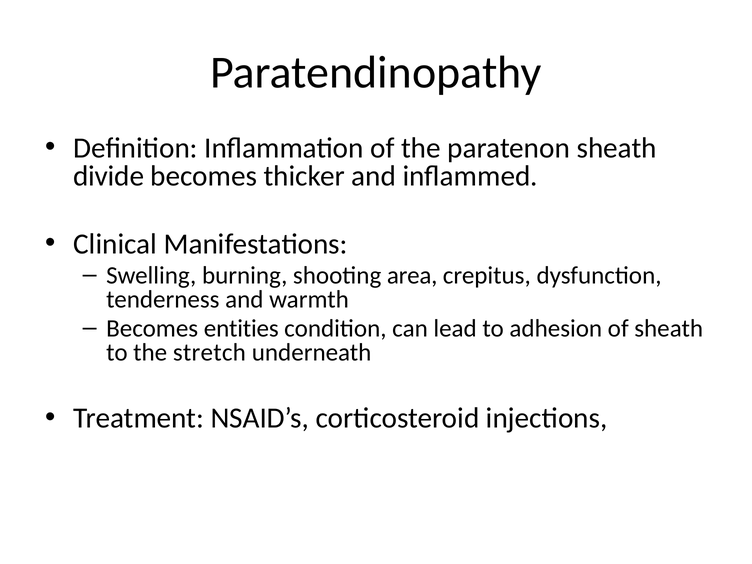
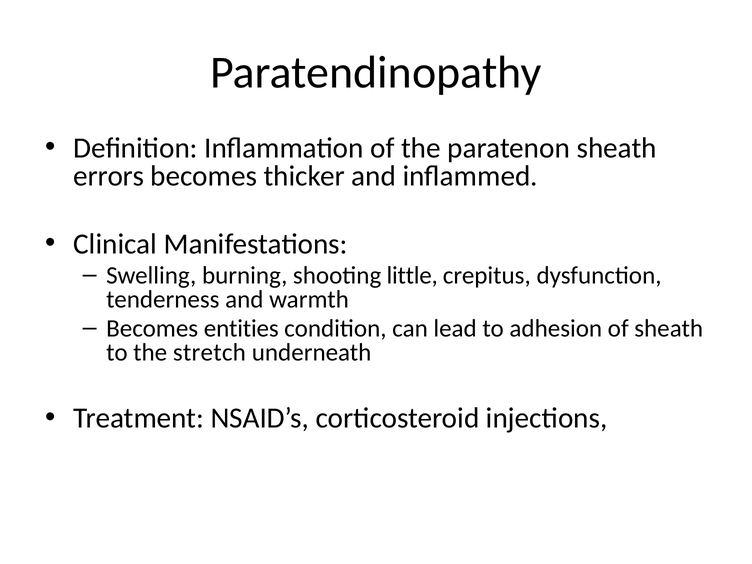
divide: divide -> errors (109, 176)
area: area -> little (412, 275)
